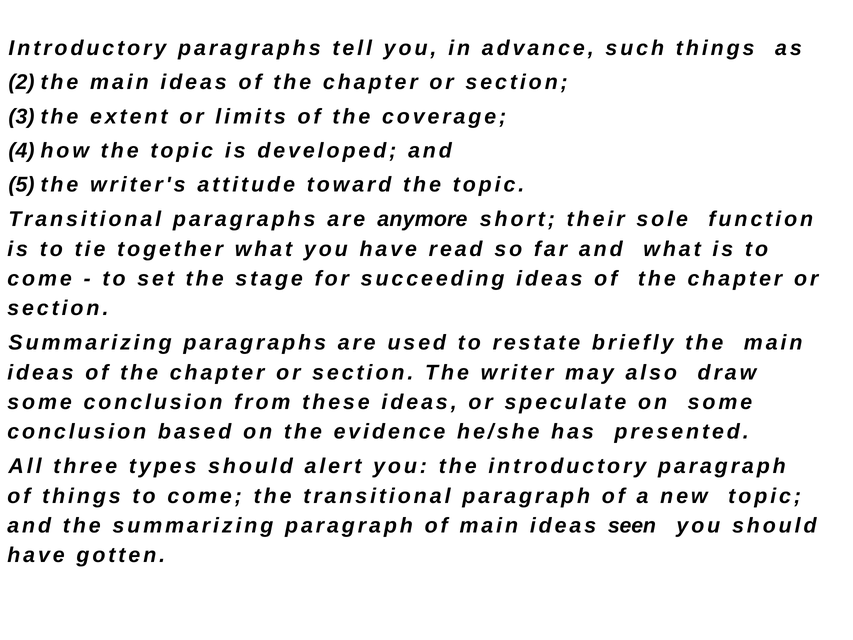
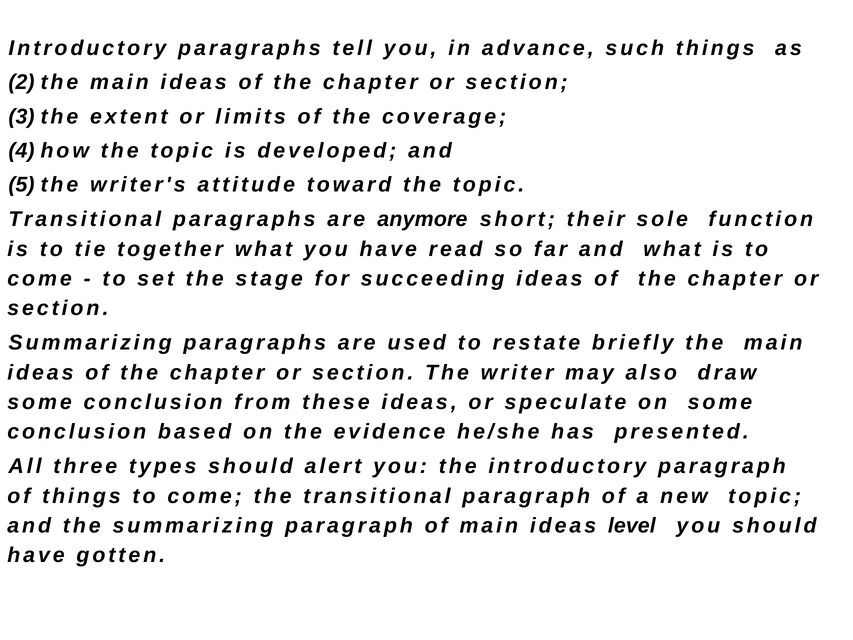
seen: seen -> level (632, 525)
